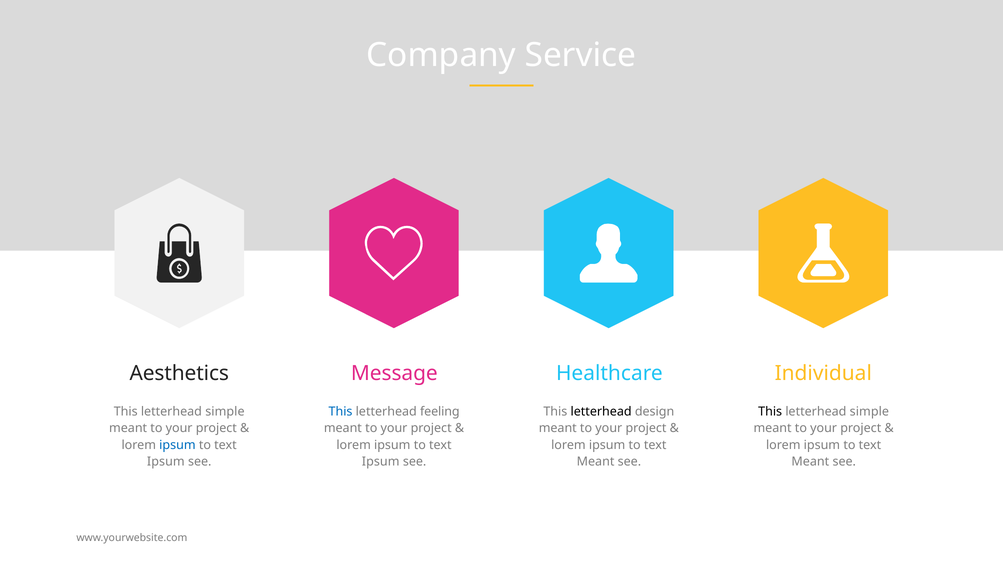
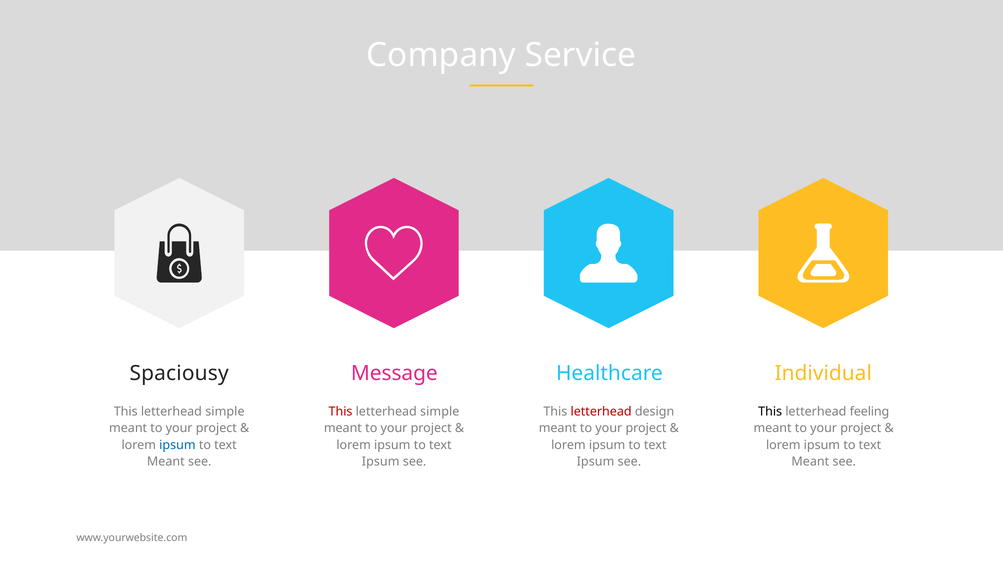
Aesthetics: Aesthetics -> Spaciousy (179, 374)
This colour: blue -> red (341, 412)
feeling: feeling -> simple (440, 412)
letterhead colour: black -> red (601, 412)
simple: simple -> feeling (869, 412)
Ipsum: Ipsum -> Meant (166, 462)
Meant: Meant -> Ipsum (596, 462)
